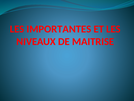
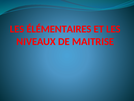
IMPORTANTES: IMPORTANTES -> ÉLÉMENTAIRES (59, 29)
